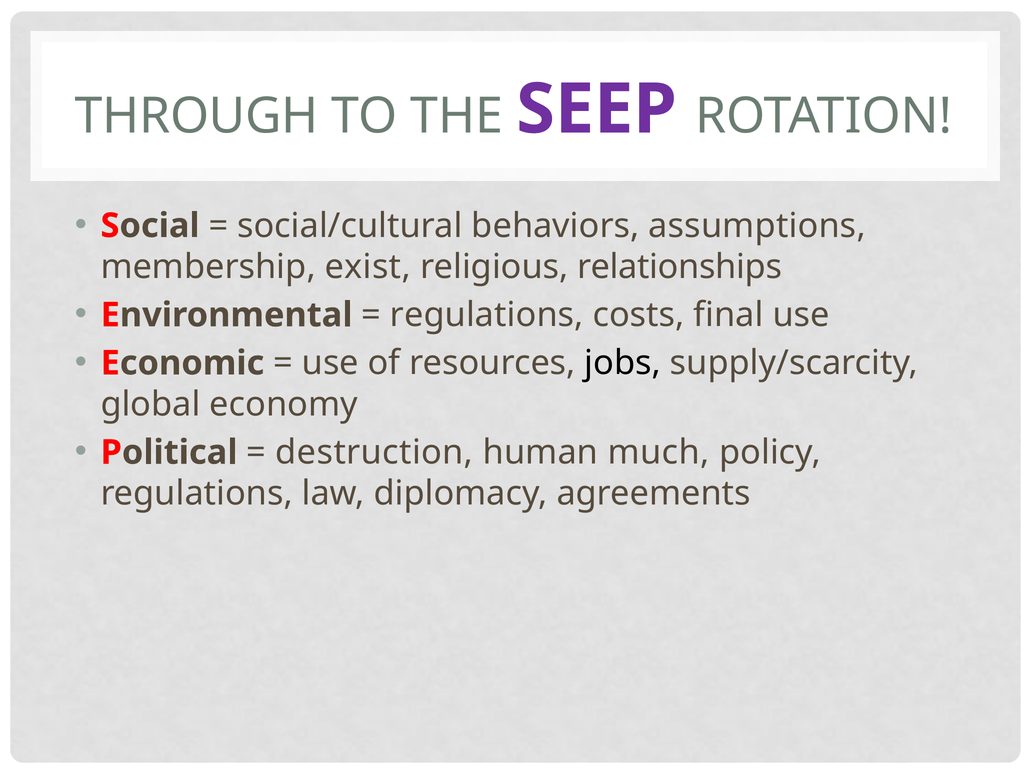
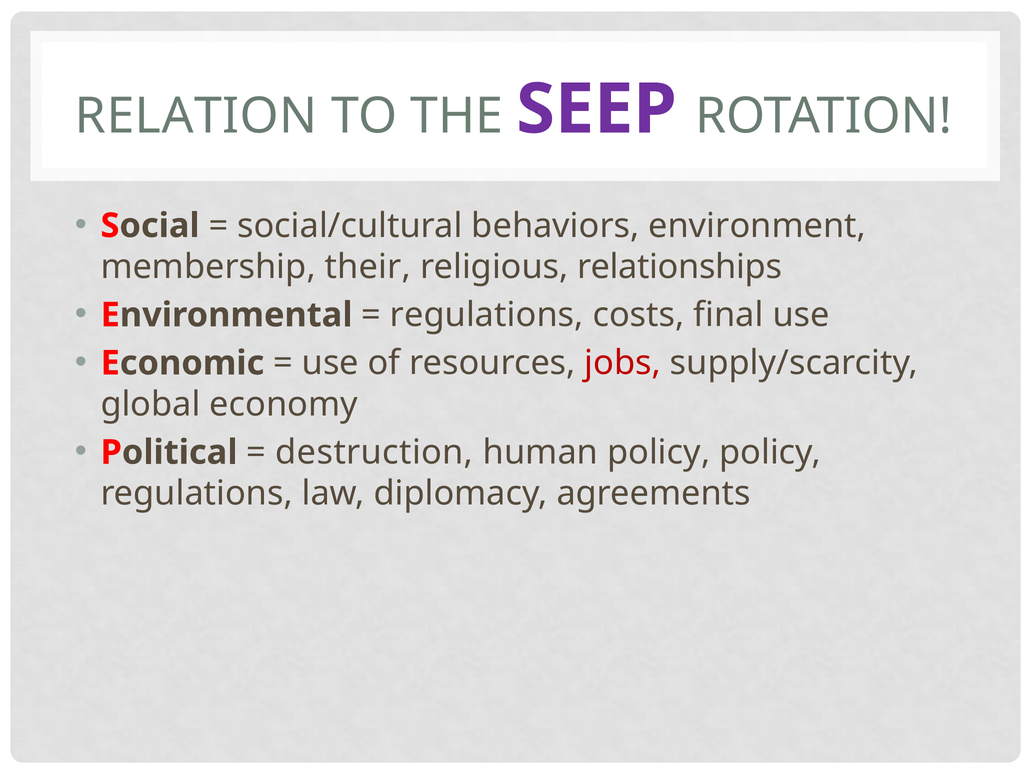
THROUGH: THROUGH -> RELATION (196, 116)
assumptions: assumptions -> environment (757, 226)
exist: exist -> their (368, 267)
jobs colour: black -> red (623, 363)
human much: much -> policy (659, 453)
